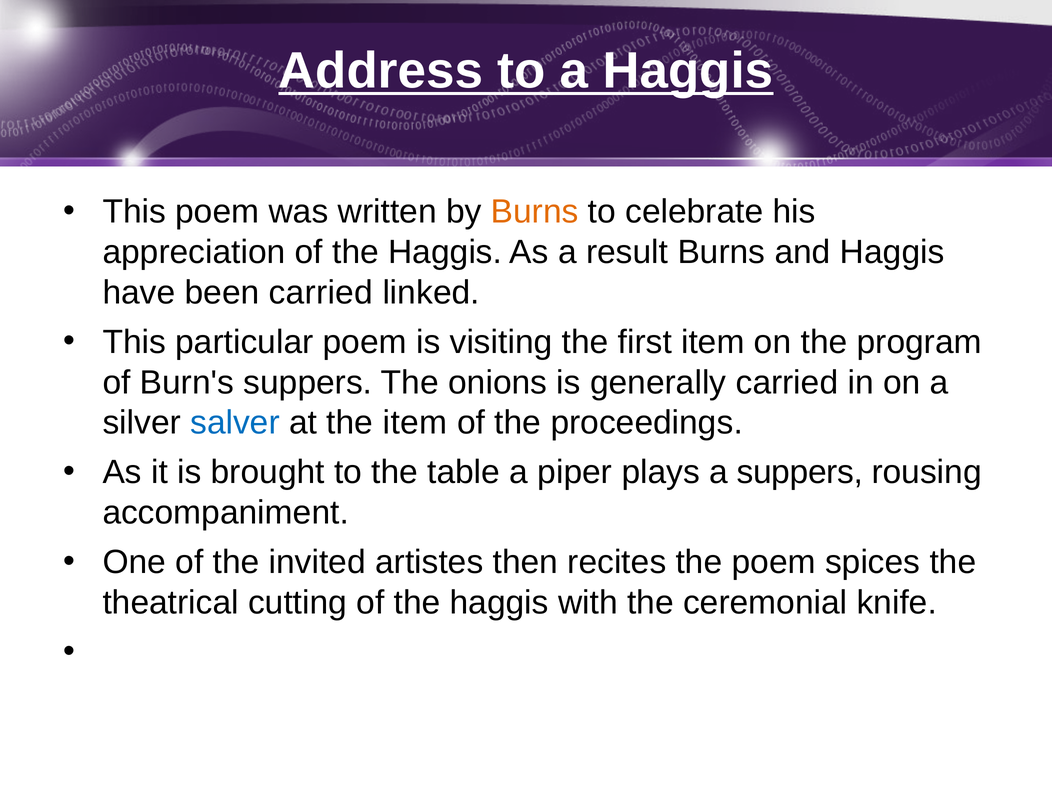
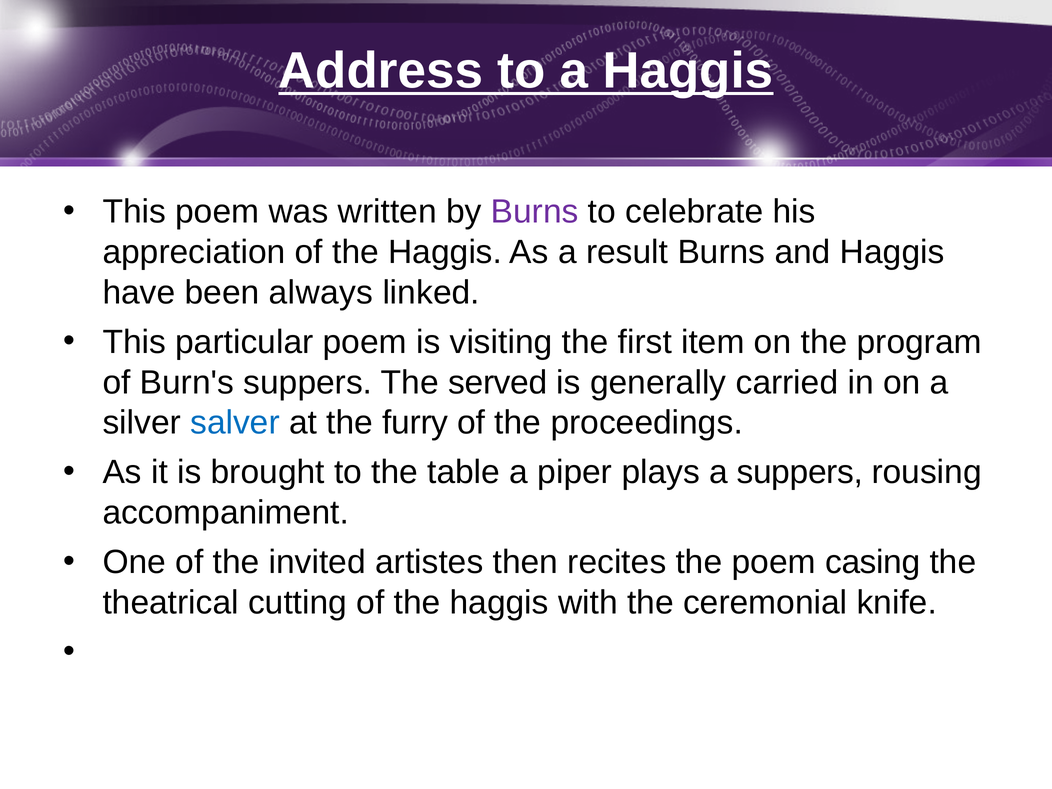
Burns colour: orange -> purple (535, 212)
been carried: carried -> always (321, 292)
onions: onions -> served (498, 382)
the item: item -> furry (415, 423)
spices: spices -> casing (873, 562)
